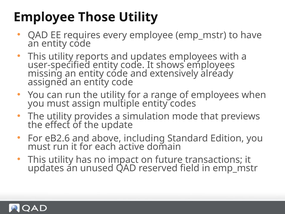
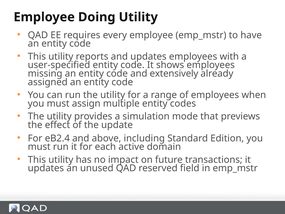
Those: Those -> Doing (97, 17)
eB2.6: eB2.6 -> eB2.4 (57, 138)
